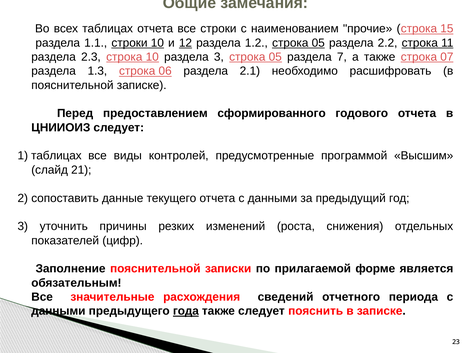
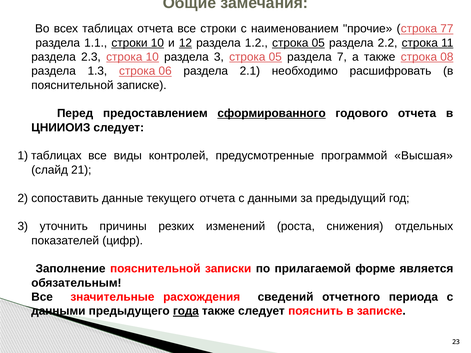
15: 15 -> 77 (447, 29)
07: 07 -> 08 (447, 57)
сформированного underline: none -> present (272, 113)
Высшим: Высшим -> Высшая (424, 156)
